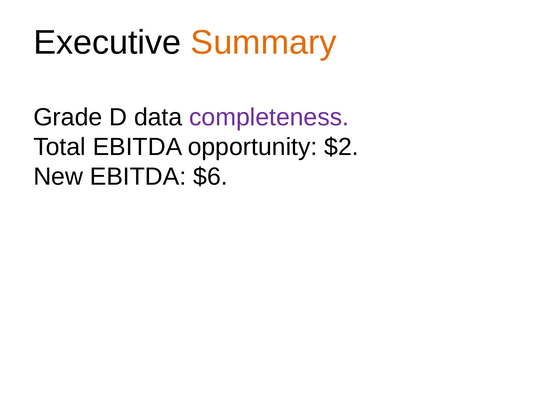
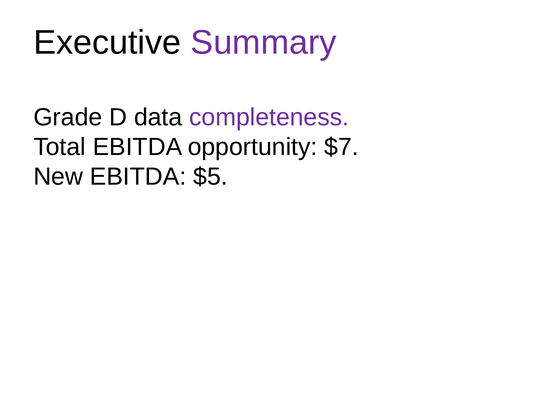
Summary colour: orange -> purple (264, 42)
$2: $2 -> $7 (341, 147)
$6: $6 -> $5 (211, 177)
